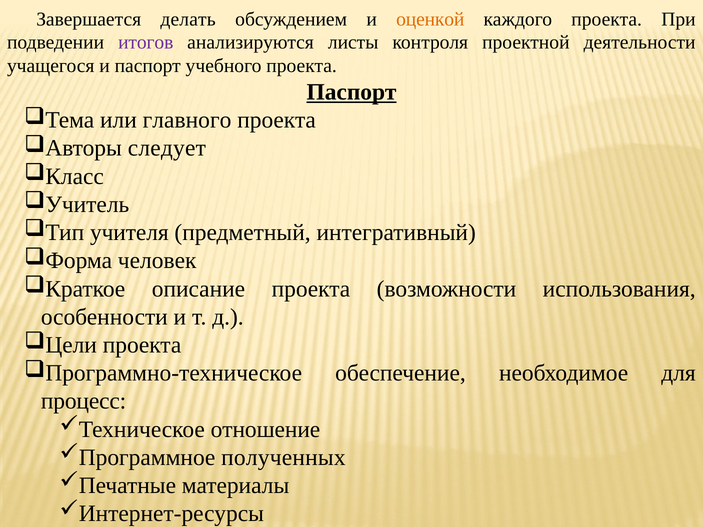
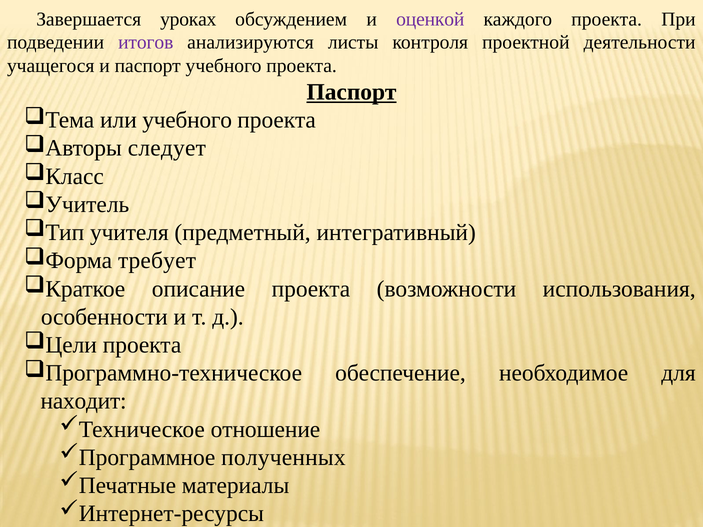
делать: делать -> уроках (188, 19)
оценкой colour: orange -> purple (430, 19)
или главного: главного -> учебного (187, 120)
человек: человек -> требует (157, 261)
процесс: процесс -> находит (84, 401)
